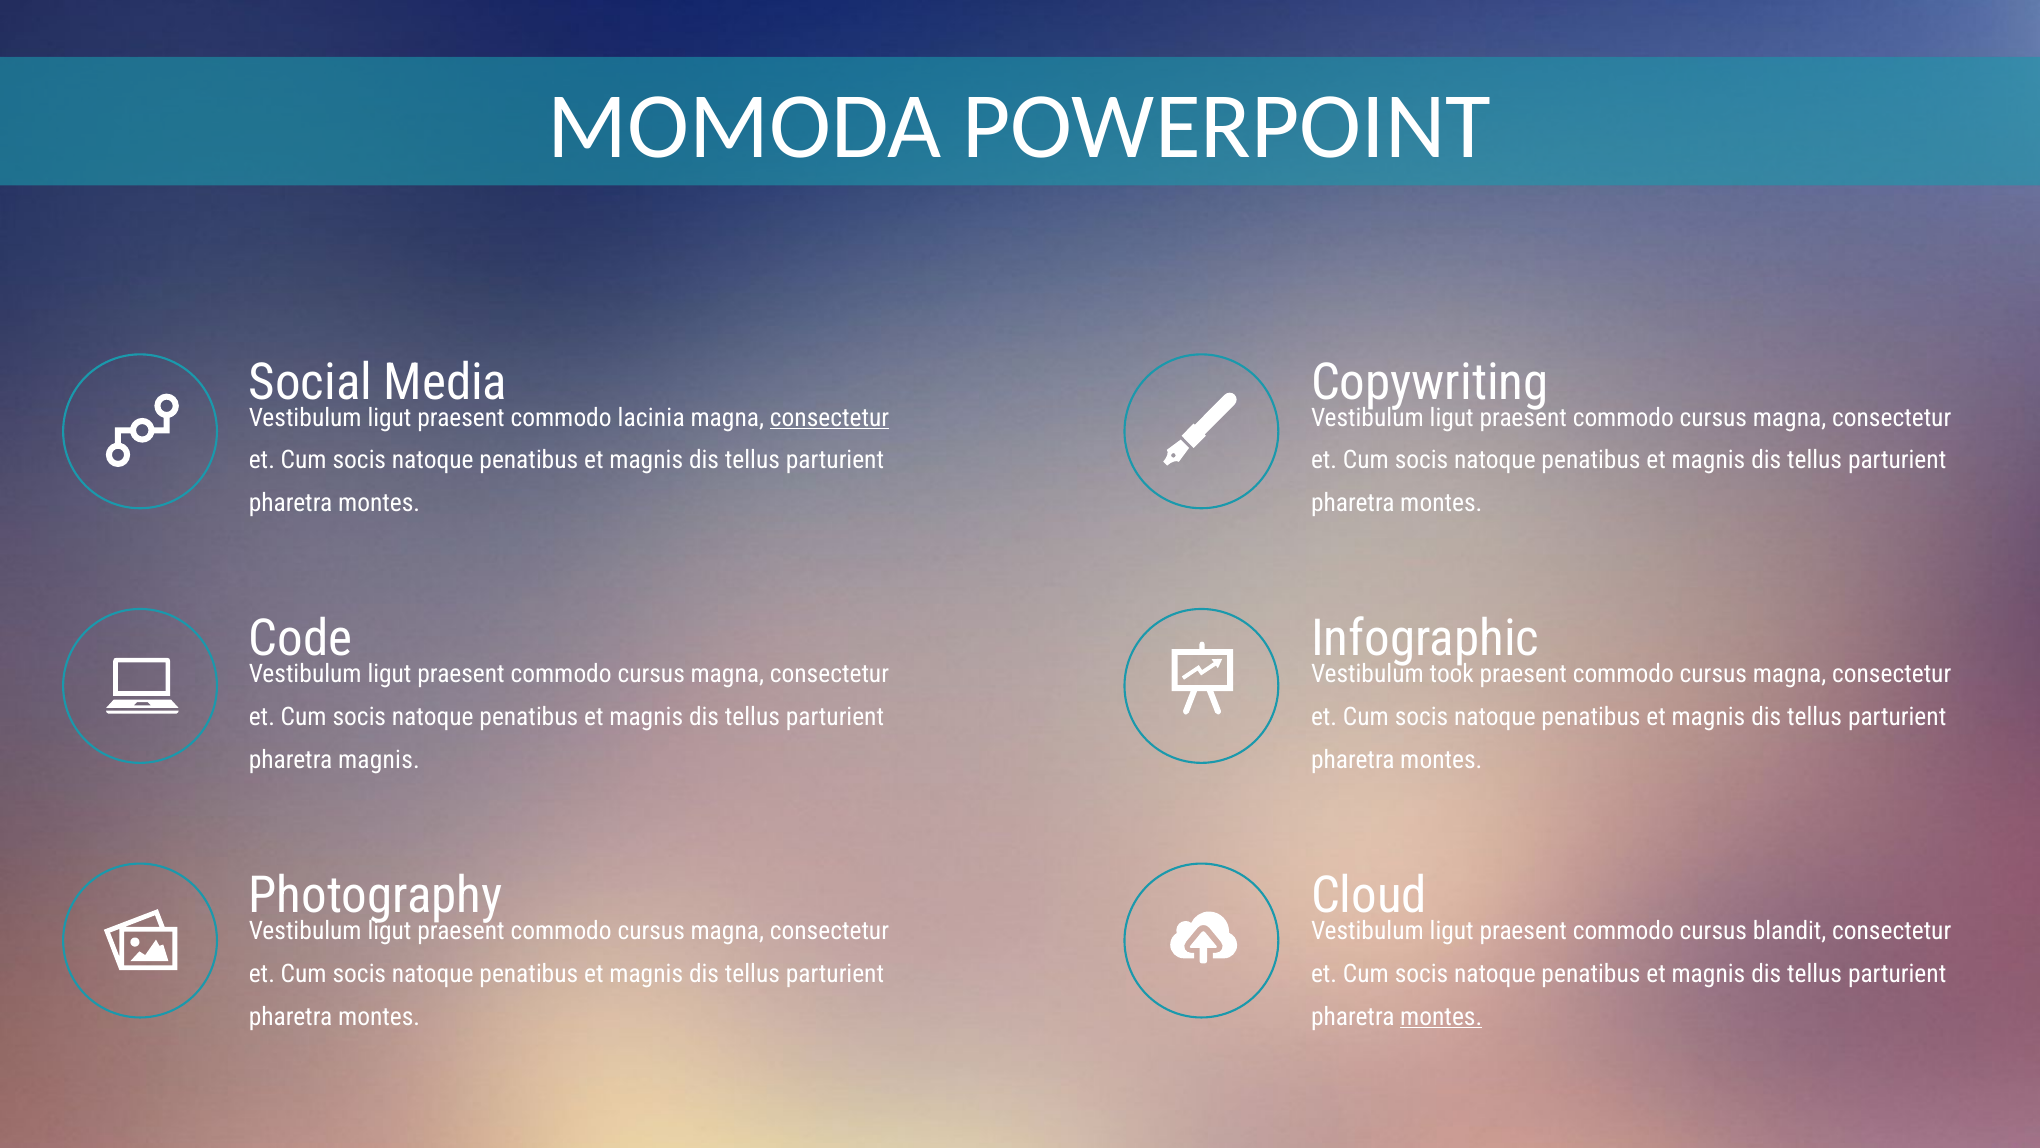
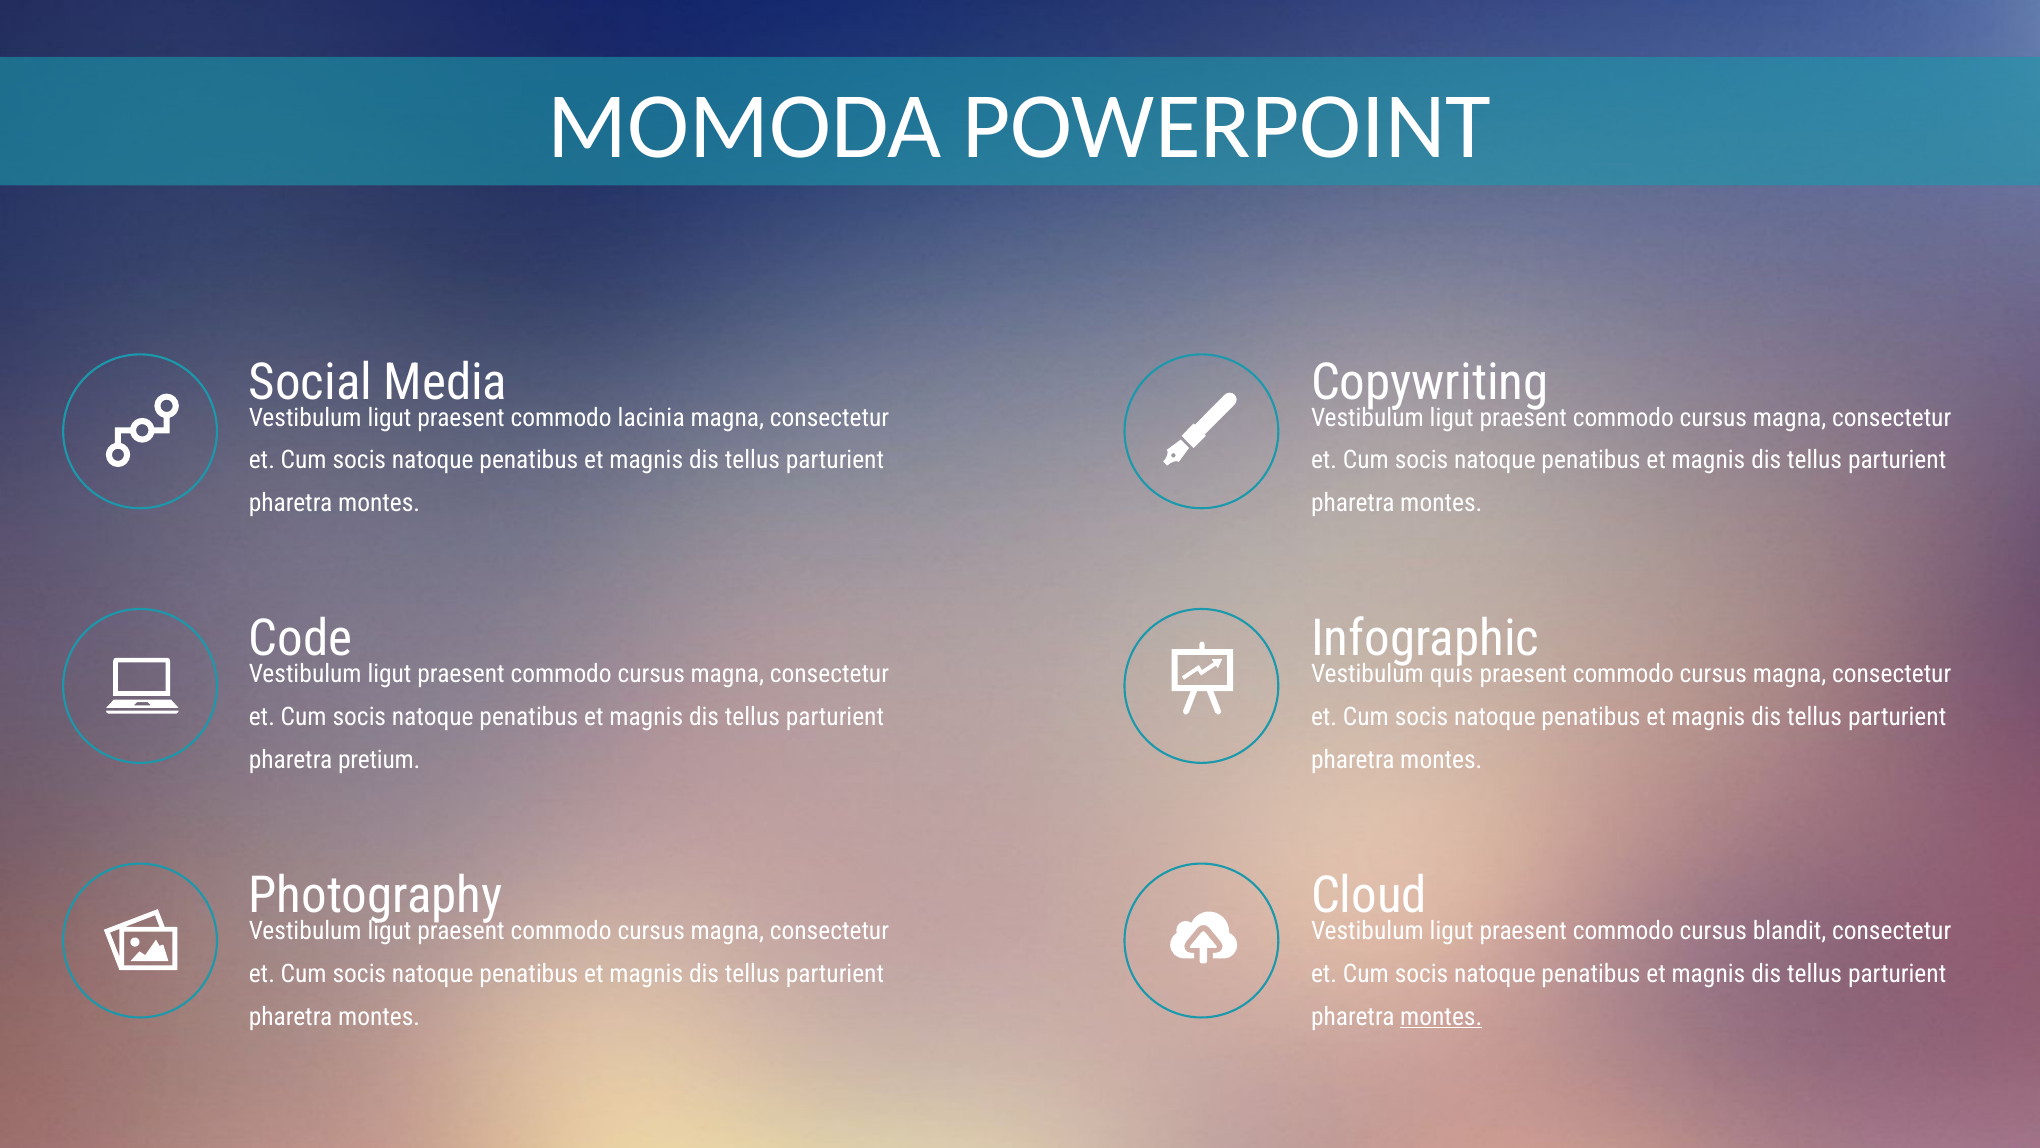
consectetur underline: present -> none (830, 417)
took: took -> quis (1452, 674)
pharetra magnis: magnis -> pretium (379, 760)
